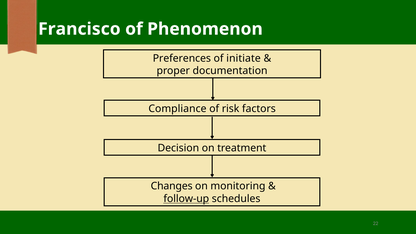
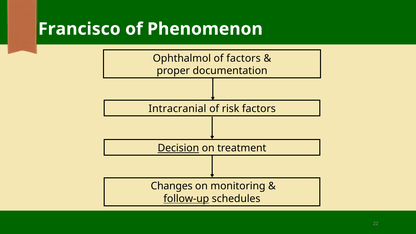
Preferences: Preferences -> Ophthalmol (182, 58)
of initiate: initiate -> factors (244, 58)
Compliance: Compliance -> Intracranial (177, 109)
Decision underline: none -> present (178, 148)
